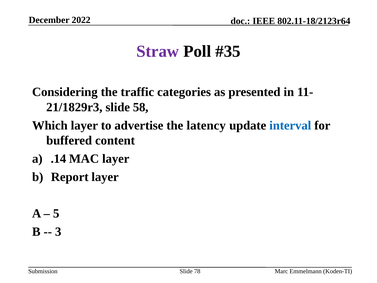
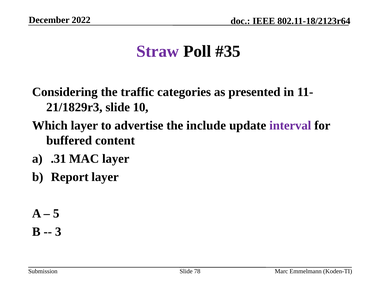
58: 58 -> 10 (141, 107)
latency: latency -> include (206, 125)
interval colour: blue -> purple (290, 125)
.14: .14 -> .31 (58, 159)
